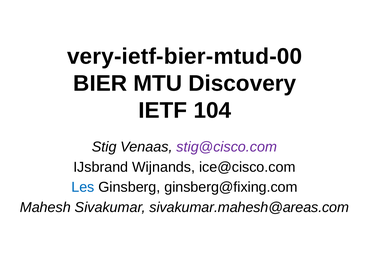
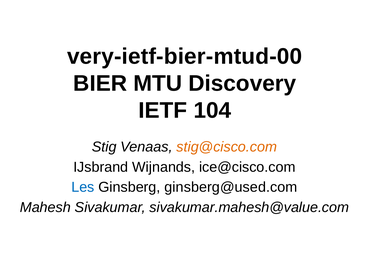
stig@cisco.com colour: purple -> orange (227, 147)
ginsberg@fixing.com: ginsberg@fixing.com -> ginsberg@used.com (231, 187)
sivakumar.mahesh@areas.com: sivakumar.mahesh@areas.com -> sivakumar.mahesh@value.com (249, 207)
